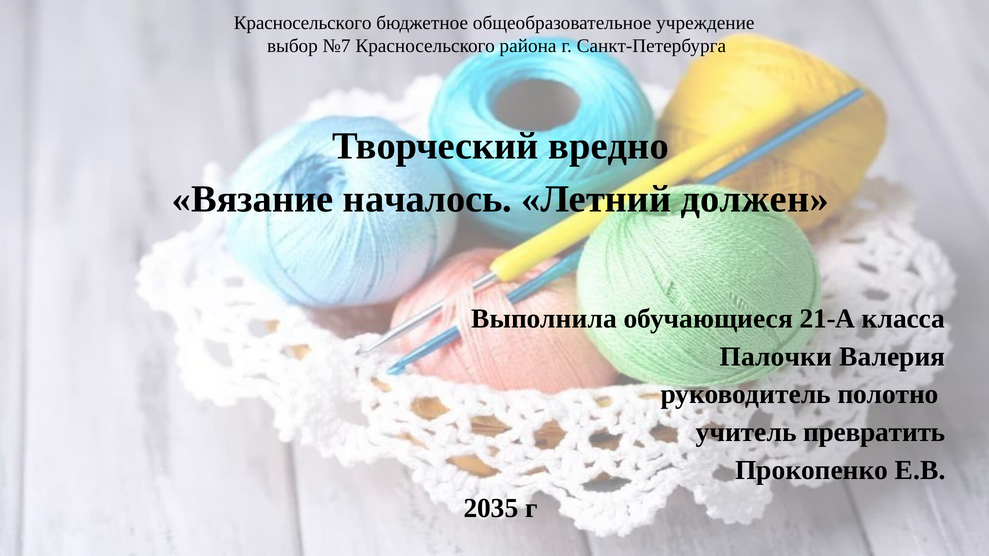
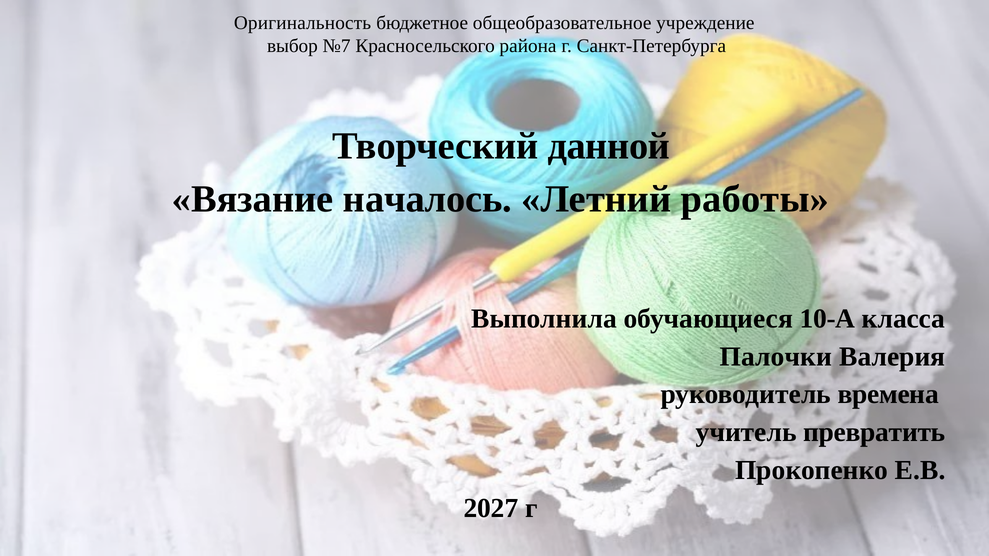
Красносельского: Красносельского -> Оригинальность (303, 23)
вредно: вредно -> данной (609, 146)
должен: должен -> работы (755, 199)
21-А: 21-А -> 10-А (827, 319)
полотно: полотно -> времена (888, 395)
2035: 2035 -> 2027 (491, 508)
